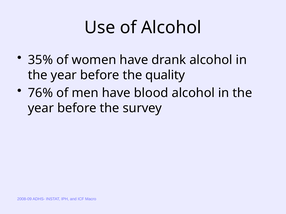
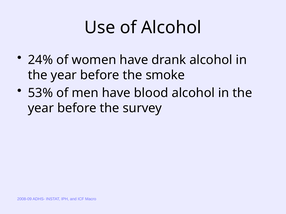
35%: 35% -> 24% (40, 60)
quality: quality -> smoke (165, 75)
76%: 76% -> 53% (40, 93)
